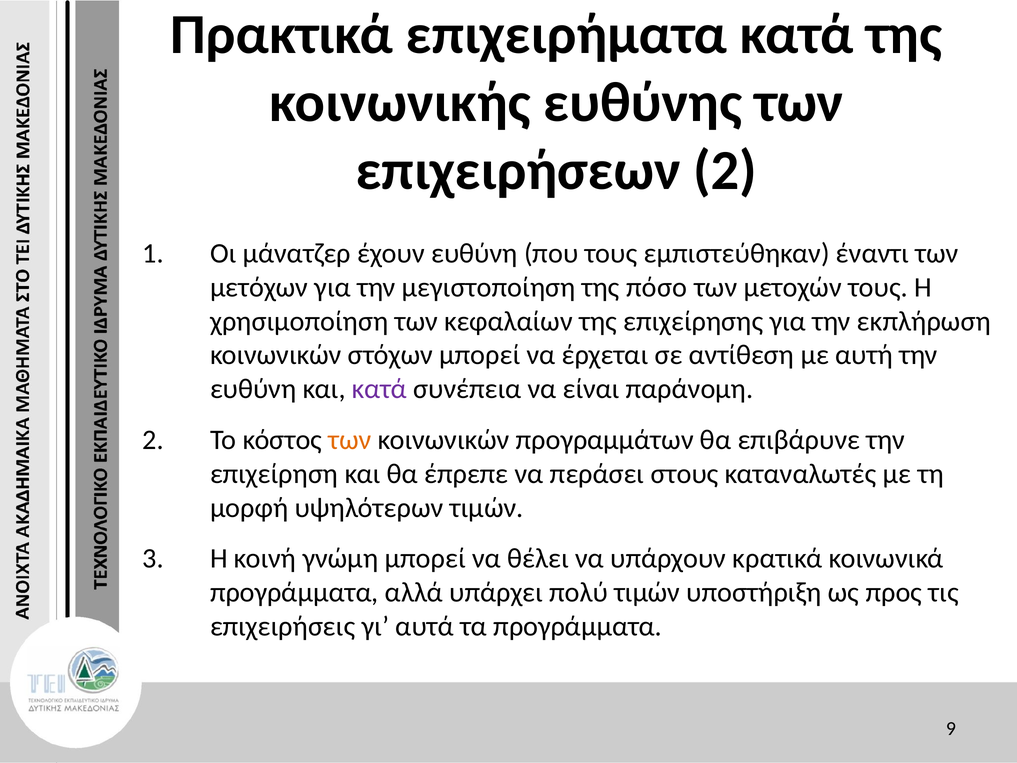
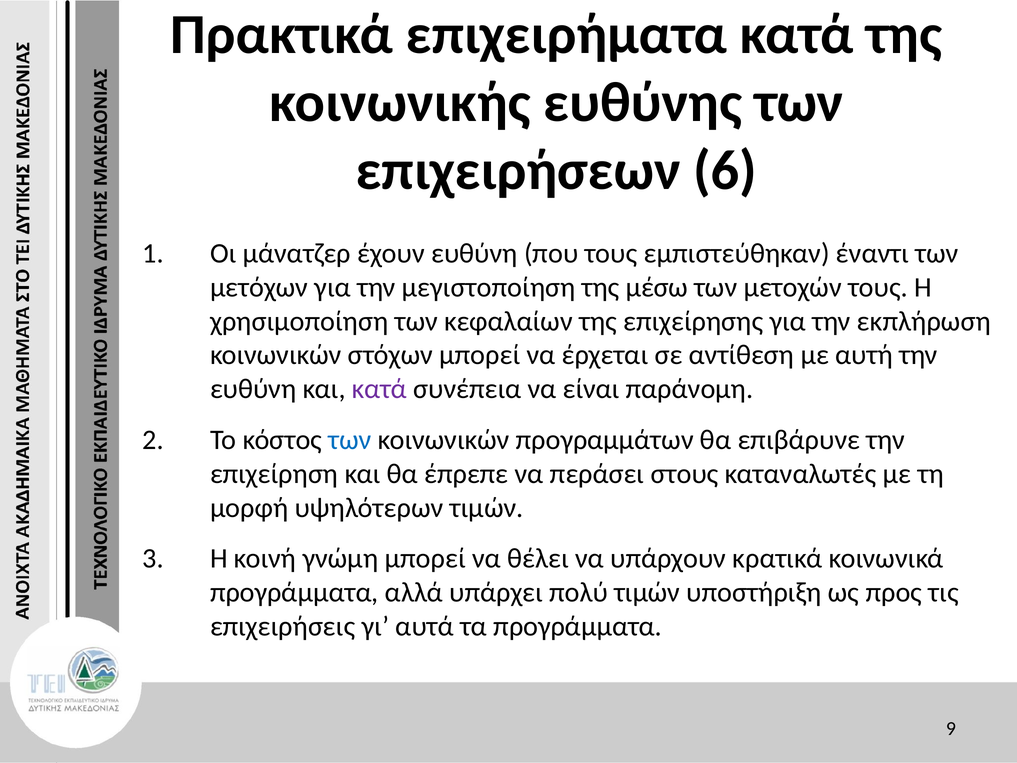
επιχειρήσεων 2: 2 -> 6 (725, 170)
πόσο: πόσο -> μέσω (657, 287)
των colour: orange -> blue (350, 440)
